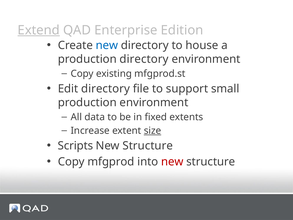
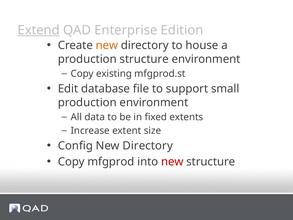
new colour: blue -> orange (107, 45)
production directory: directory -> structure (144, 59)
Edit directory: directory -> database (106, 89)
size underline: present -> none (152, 131)
Scripts: Scripts -> Config (75, 146)
Structure: Structure -> Directory (148, 146)
